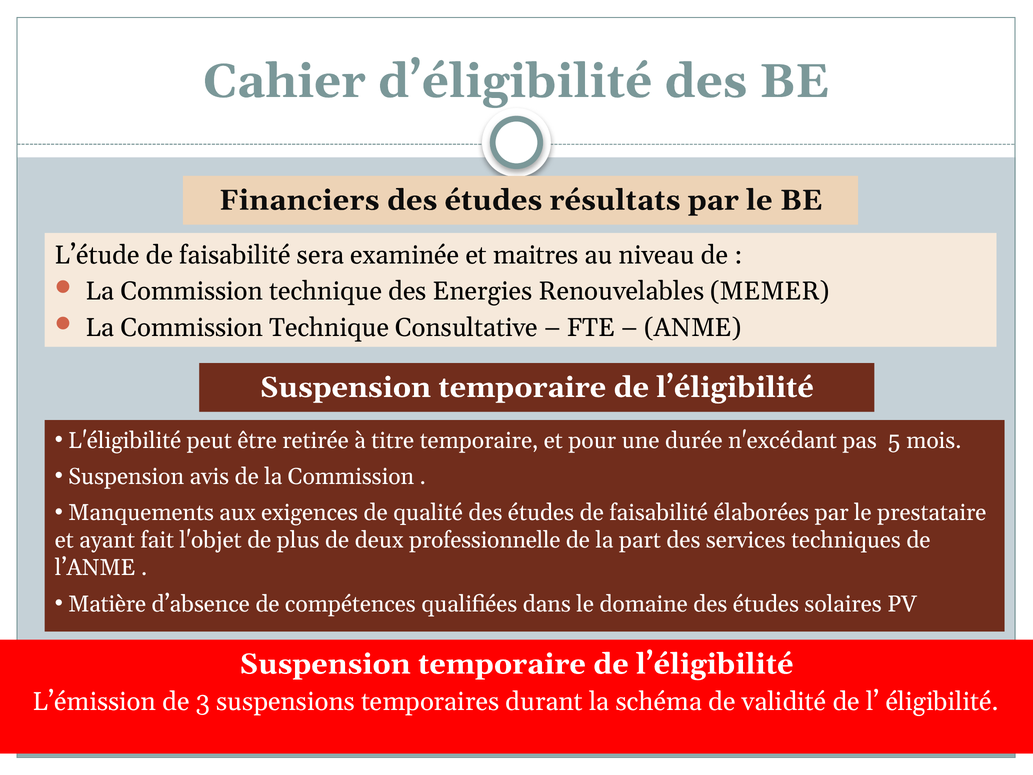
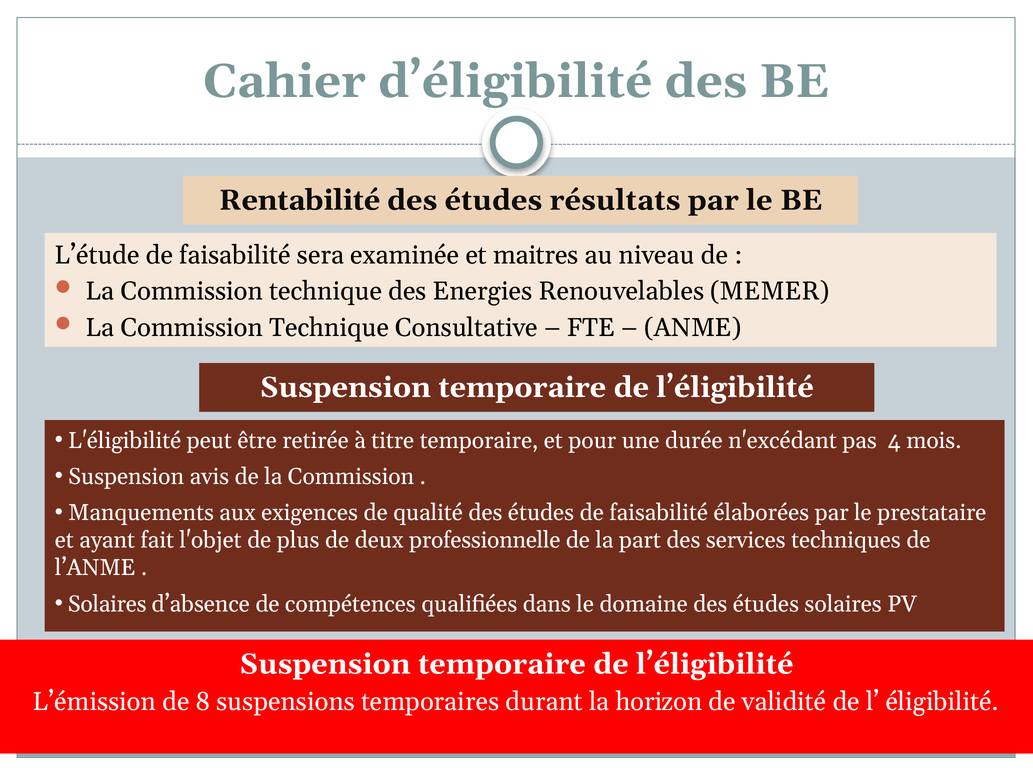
Financiers: Financiers -> Rentabilité (300, 200)
5: 5 -> 4 (894, 440)
Matière: Matière -> Solaires (107, 604)
3: 3 -> 8 (203, 702)
schéma: schéma -> horizon (659, 702)
